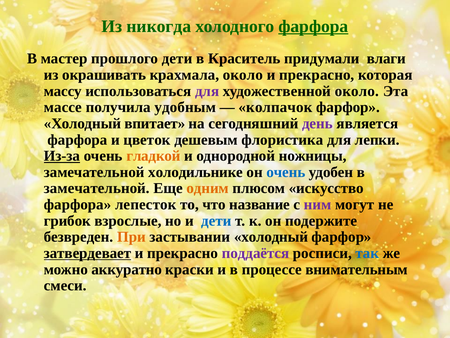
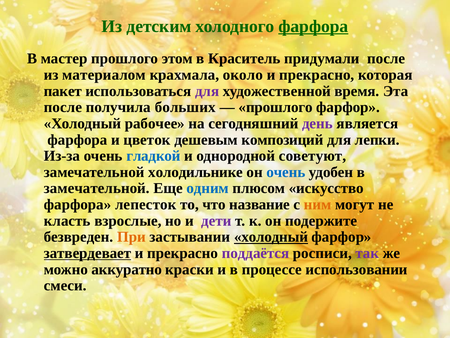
никогда: никогда -> детским (159, 26)
прошлого дети: дети -> этом (177, 59)
придумали влаги: влаги -> после (386, 59)
окрашивать: окрашивать -> материалом (104, 75)
массу: массу -> пакет (63, 91)
художественной около: около -> время (357, 91)
массе: массе -> после (63, 107)
удобным: удобным -> больших (185, 107)
колпачок: колпачок -> прошлого (276, 107)
впитает: впитает -> рабочее (155, 123)
флористика: флористика -> композиций (283, 140)
Из-за underline: present -> none (62, 156)
гладкой colour: orange -> blue (153, 156)
ножницы: ножницы -> советуют (313, 156)
одним colour: orange -> blue (208, 188)
ним colour: purple -> orange (318, 204)
грибок: грибок -> класть (67, 220)
дети colour: blue -> purple (216, 220)
холодный underline: none -> present (271, 237)
так colour: blue -> purple (367, 253)
внимательным: внимательным -> использовании (357, 269)
